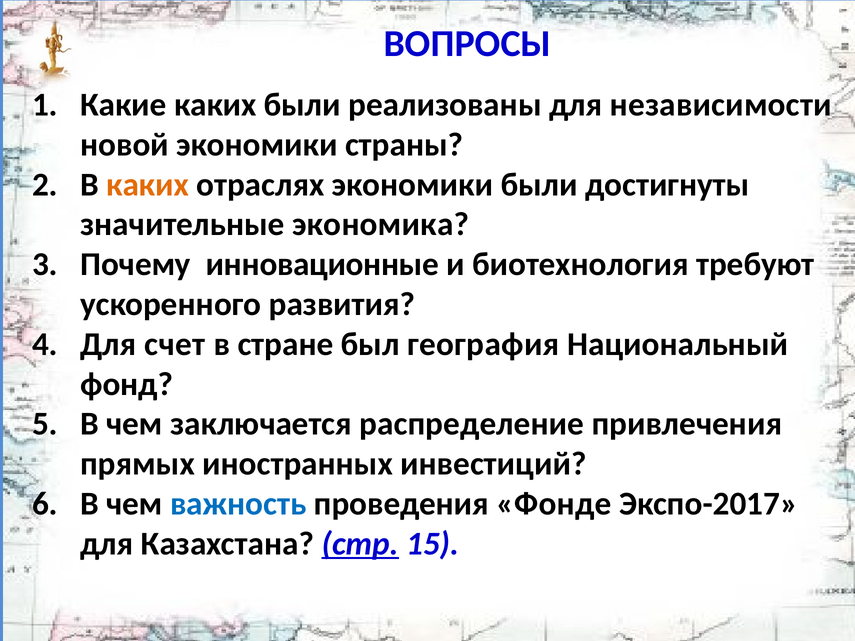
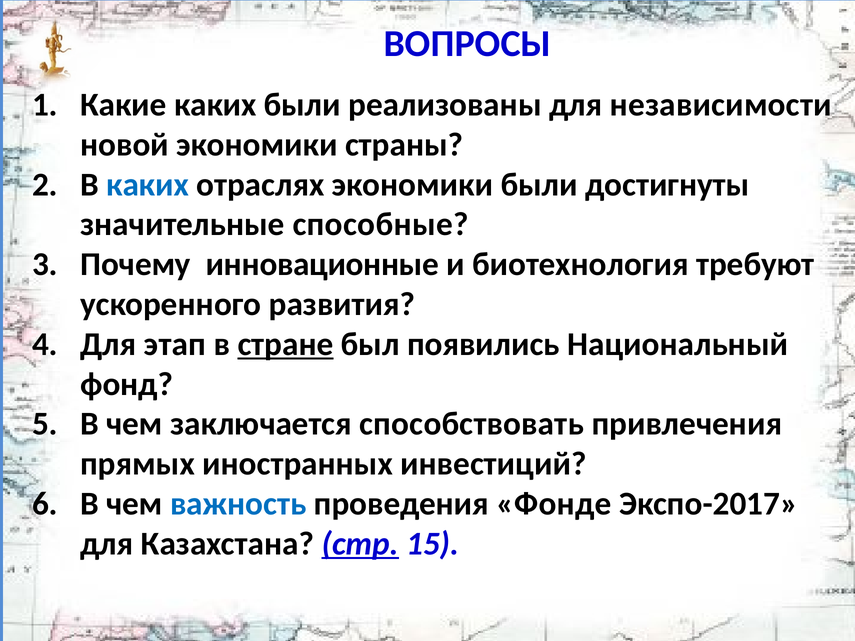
каких colour: orange -> blue (148, 185)
экономика: экономика -> способные (381, 225)
счет: счет -> этап (175, 344)
стране underline: none -> present (285, 344)
география: география -> появились (483, 344)
распределение: распределение -> способствовать (472, 424)
